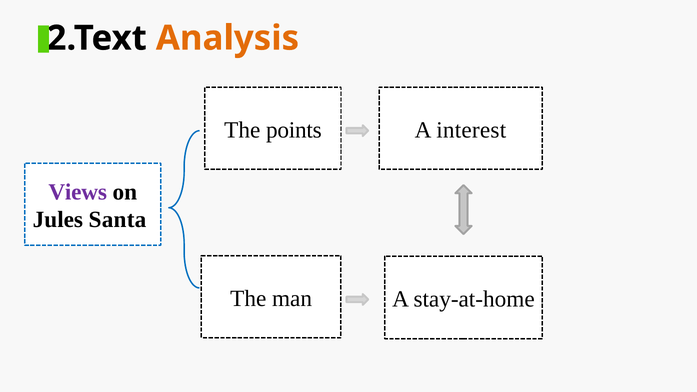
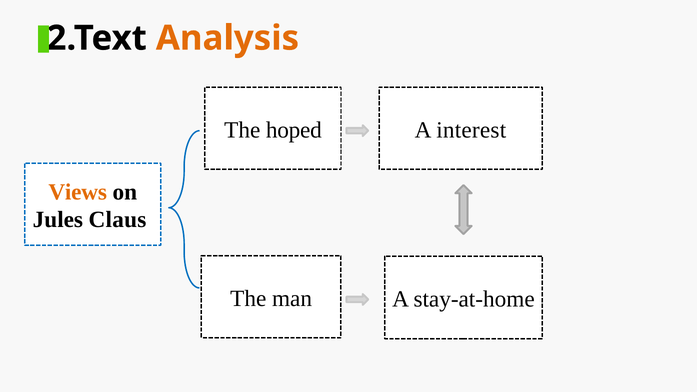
points: points -> hoped (294, 130)
Views colour: purple -> orange (78, 192)
Santa: Santa -> Claus (117, 220)
